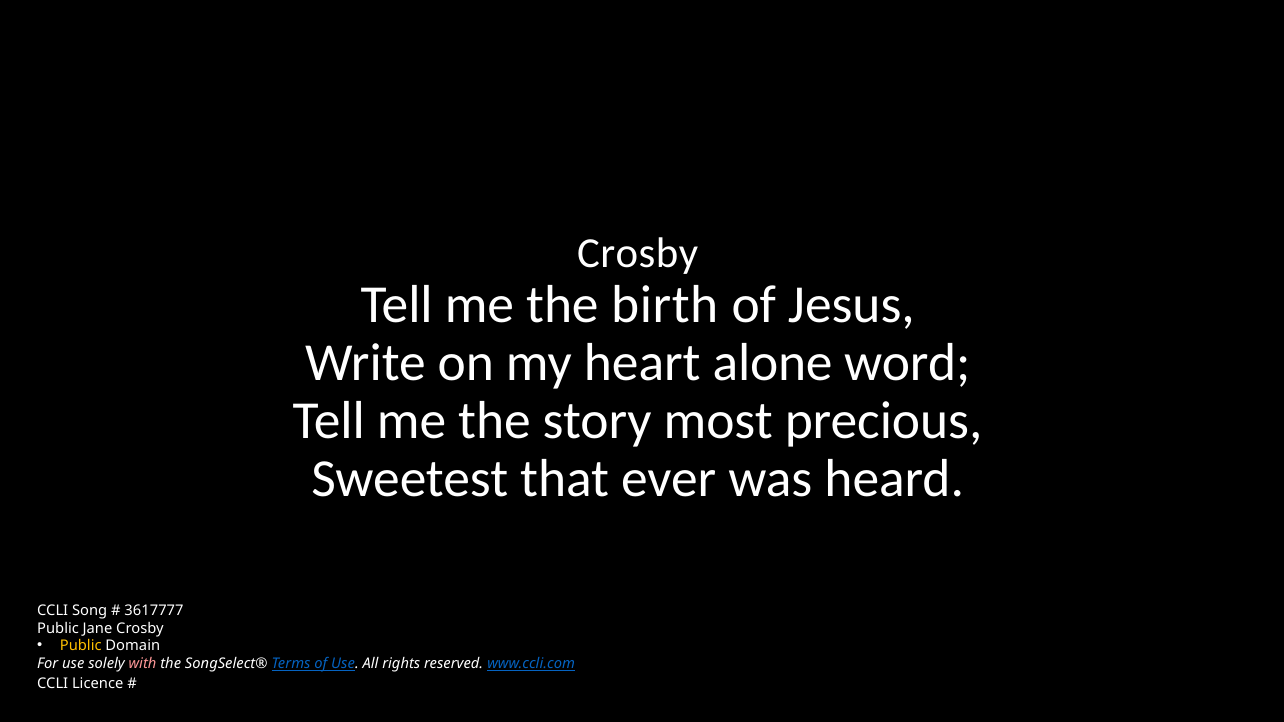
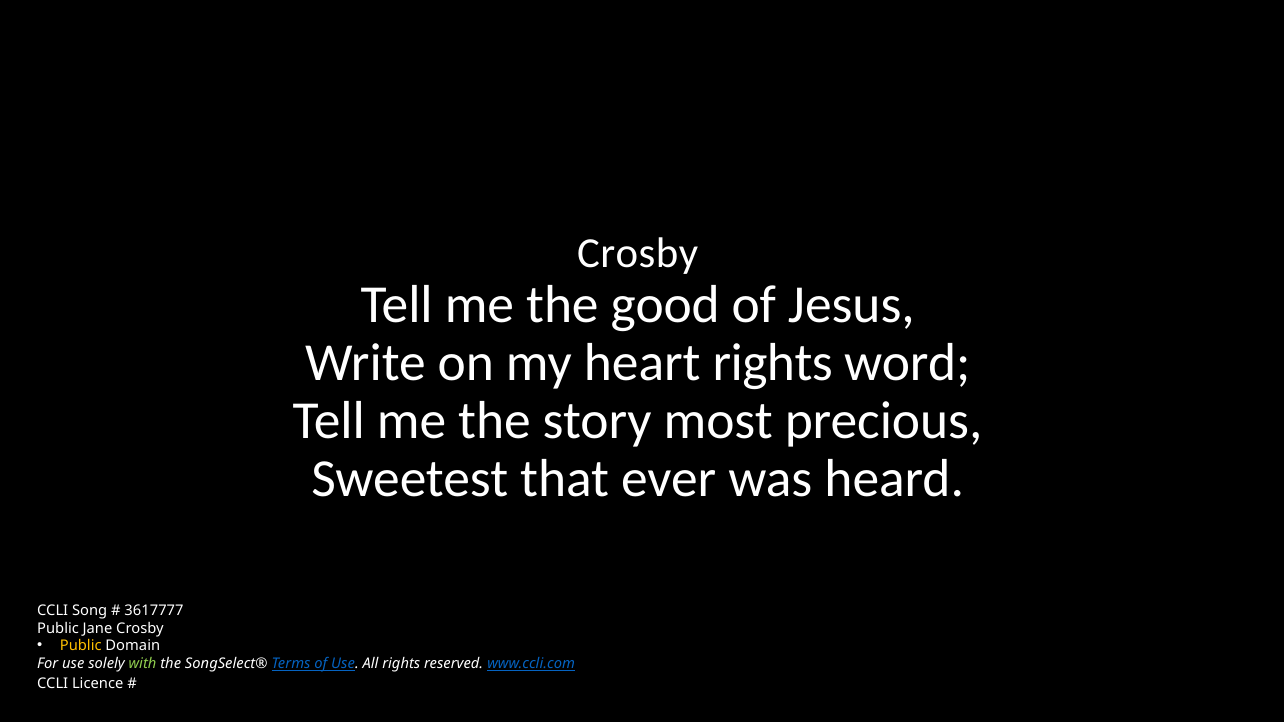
birth: birth -> good (665, 305)
heart alone: alone -> rights (773, 363)
with colour: pink -> light green (143, 664)
